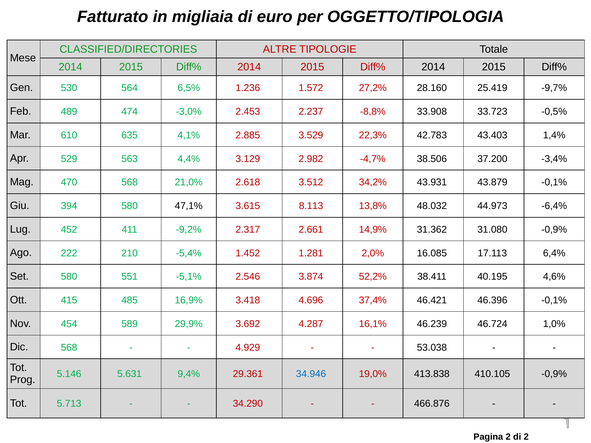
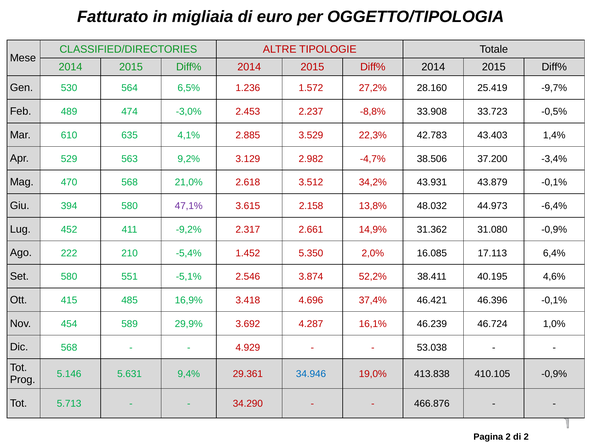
4,4%: 4,4% -> 9,2% (189, 159)
47,1% colour: black -> purple (189, 206)
8.113: 8.113 -> 2.158 (311, 206)
1.281: 1.281 -> 5.350 (311, 253)
